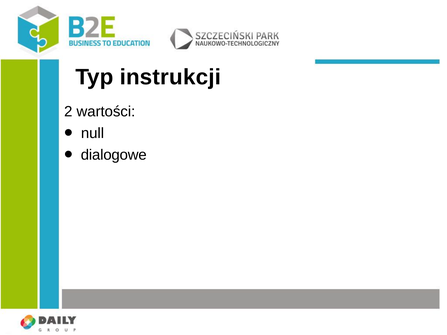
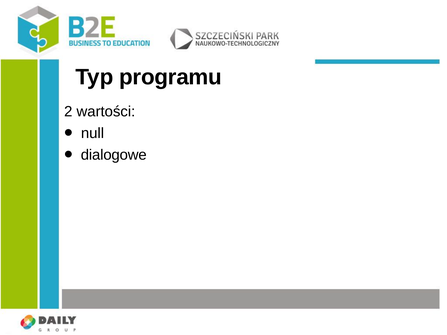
instrukcji: instrukcji -> programu (171, 77)
